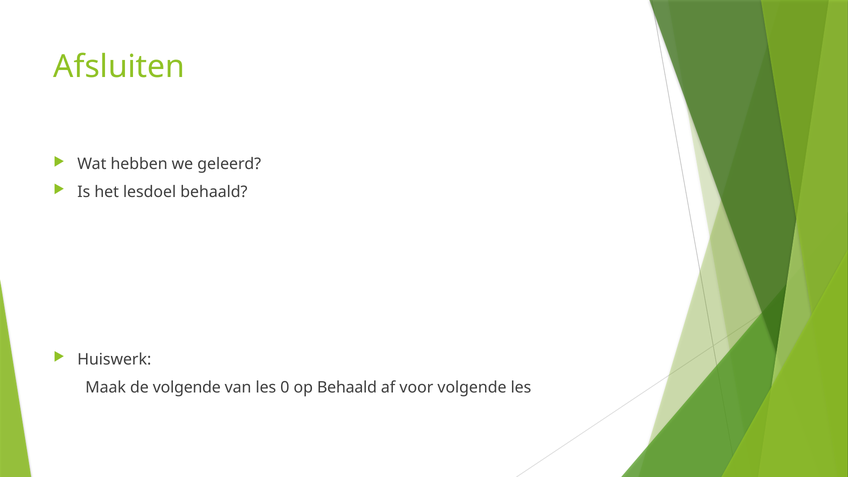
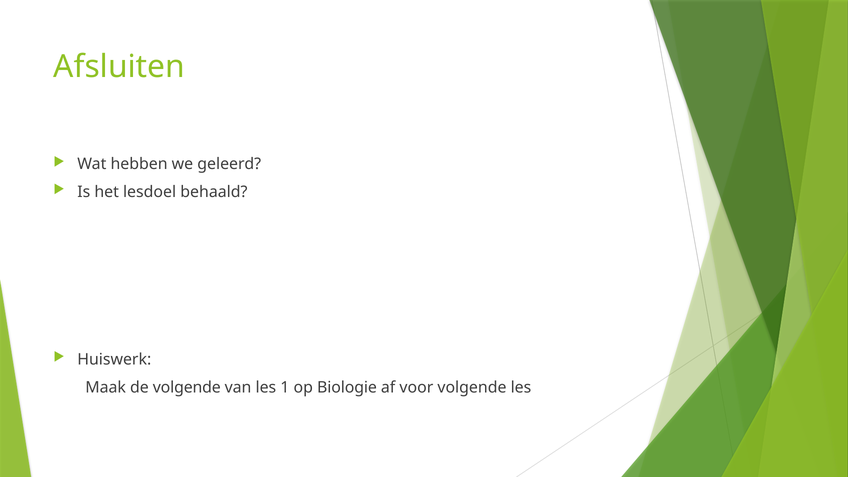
0: 0 -> 1 (285, 387)
op Behaald: Behaald -> Biologie (347, 387)
